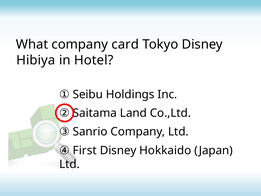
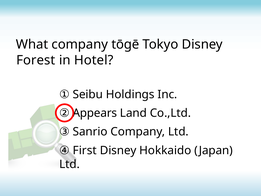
card: card -> tōgē (125, 44)
Hibiya: Hibiya -> Forest (36, 60)
Saitama: Saitama -> Appears (95, 113)
